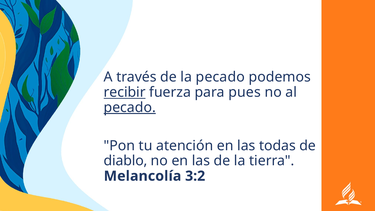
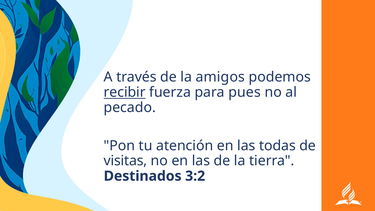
la pecado: pecado -> amigos (220, 77)
pecado underline: present -> none (130, 107)
diablo: diablo -> visitas (125, 161)
Melancolía: Melancolía -> Destinados (143, 176)
